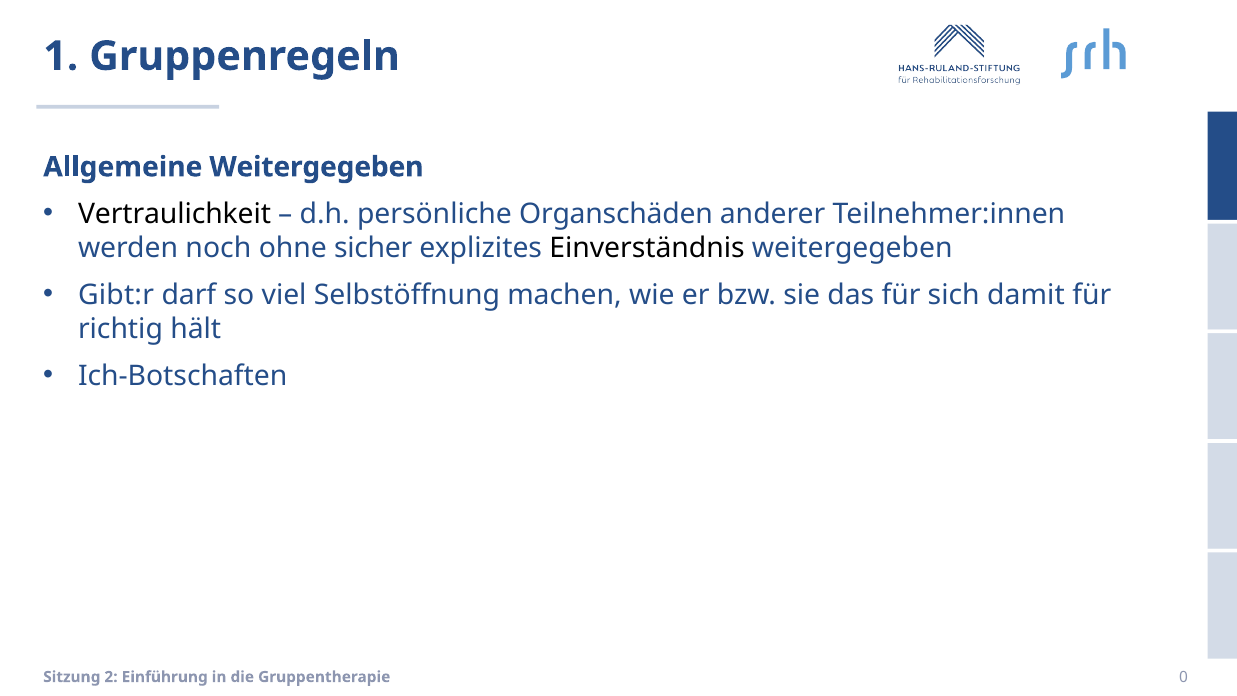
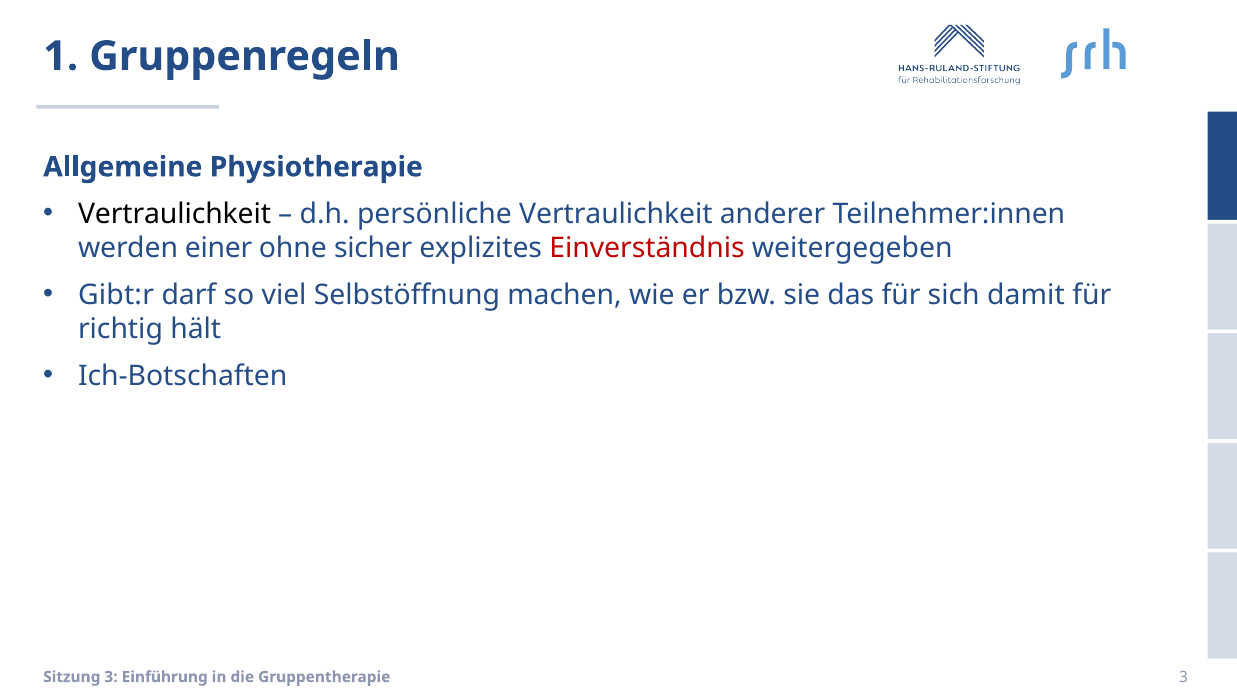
Allgemeine Weitergegeben: Weitergegeben -> Physiotherapie (316, 167)
persönliche Organschäden: Organschäden -> Vertraulichkeit (616, 214)
noch: noch -> einer (219, 248)
Einverständnis colour: black -> red (647, 248)
Sitzung 2: 2 -> 3 (111, 677)
Gruppentherapie 0: 0 -> 3 (1184, 677)
